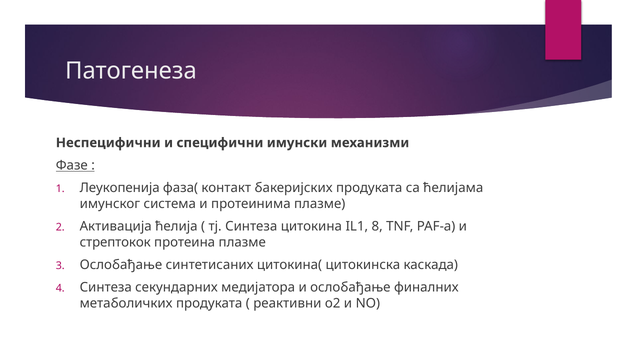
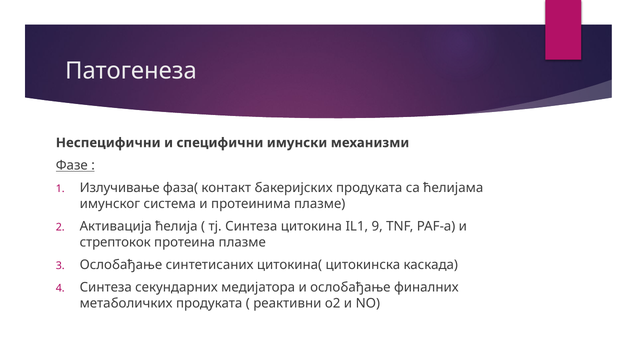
Леукопенија: Леукопенија -> Излучивање (120, 188)
8: 8 -> 9 (377, 227)
